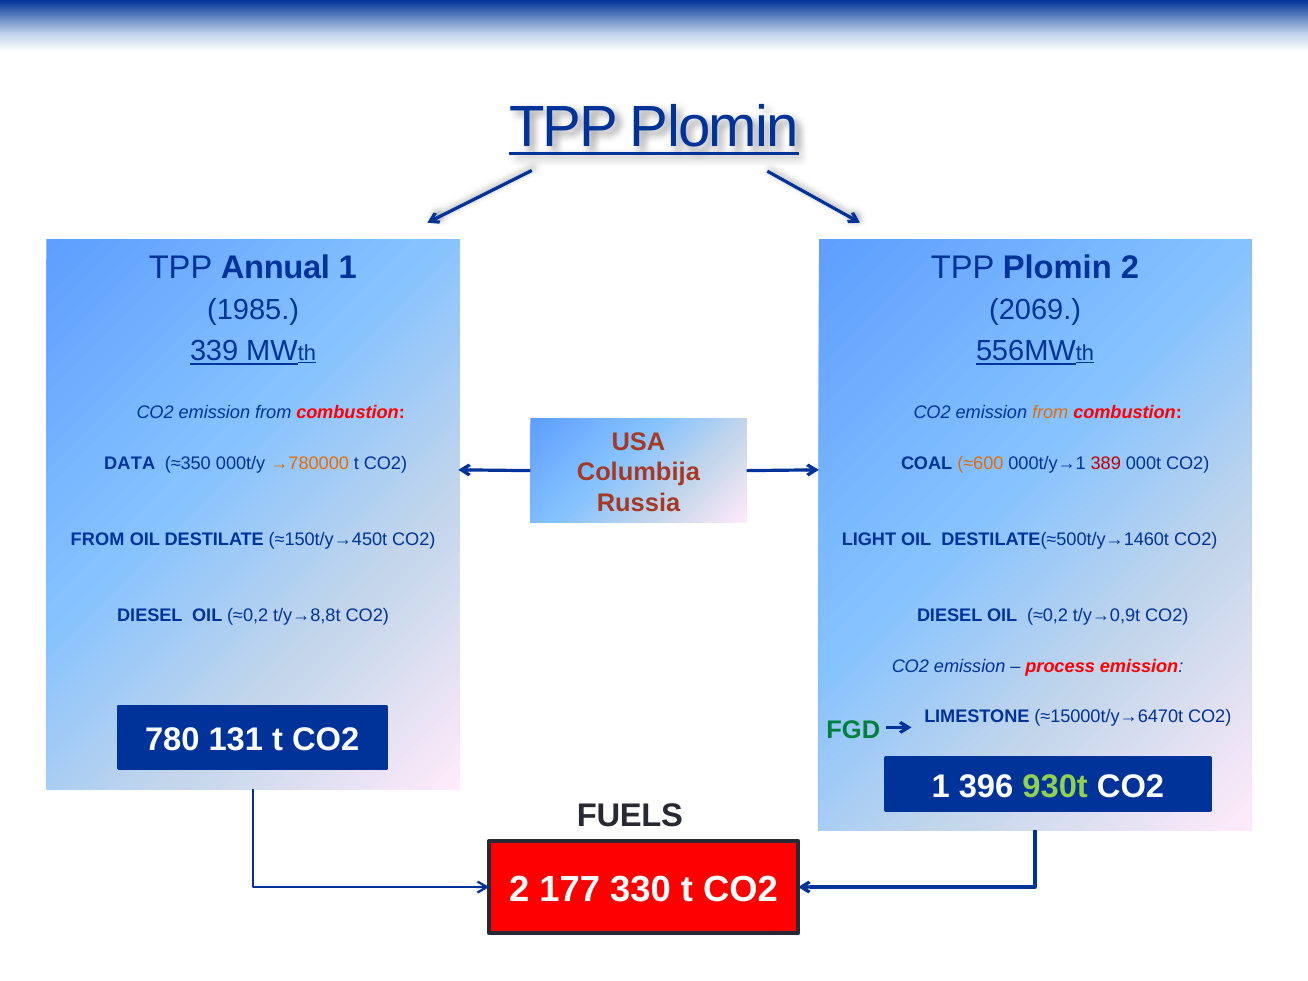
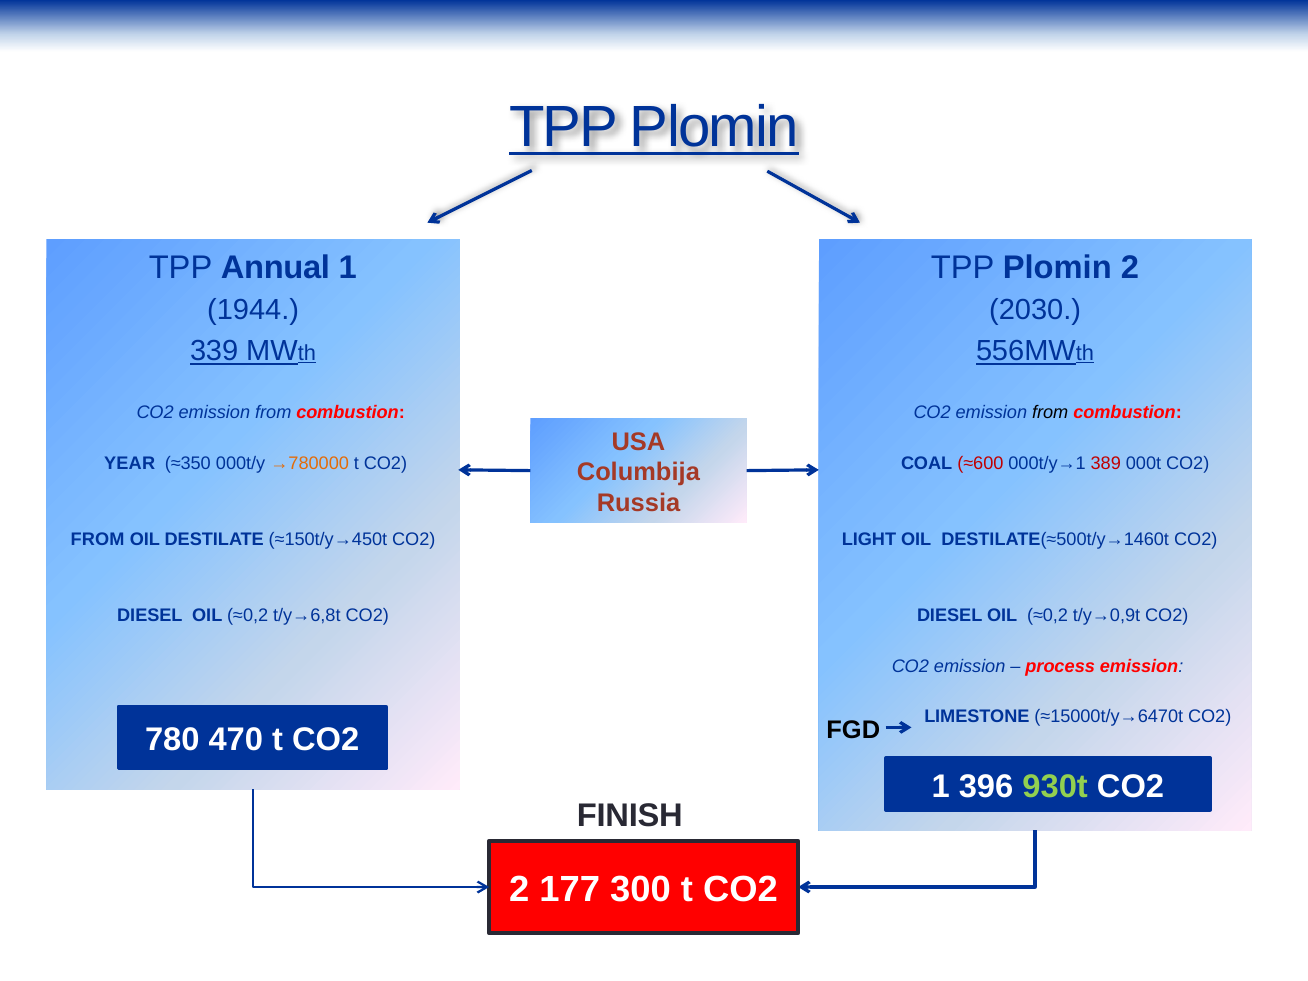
1985: 1985 -> 1944 (253, 310)
2069: 2069 -> 2030 (1035, 310)
from colour: orange -> black (1050, 413)
DATA: DATA -> YEAR (130, 463)
≈600 colour: orange -> red (980, 463)
t/y→8,8t: t/y→8,8t -> t/y→6,8t (307, 615)
FGD colour: green -> black (853, 730)
131: 131 -> 470 (236, 740)
FUELS: FUELS -> FINISH (630, 816)
330: 330 -> 300 (641, 890)
